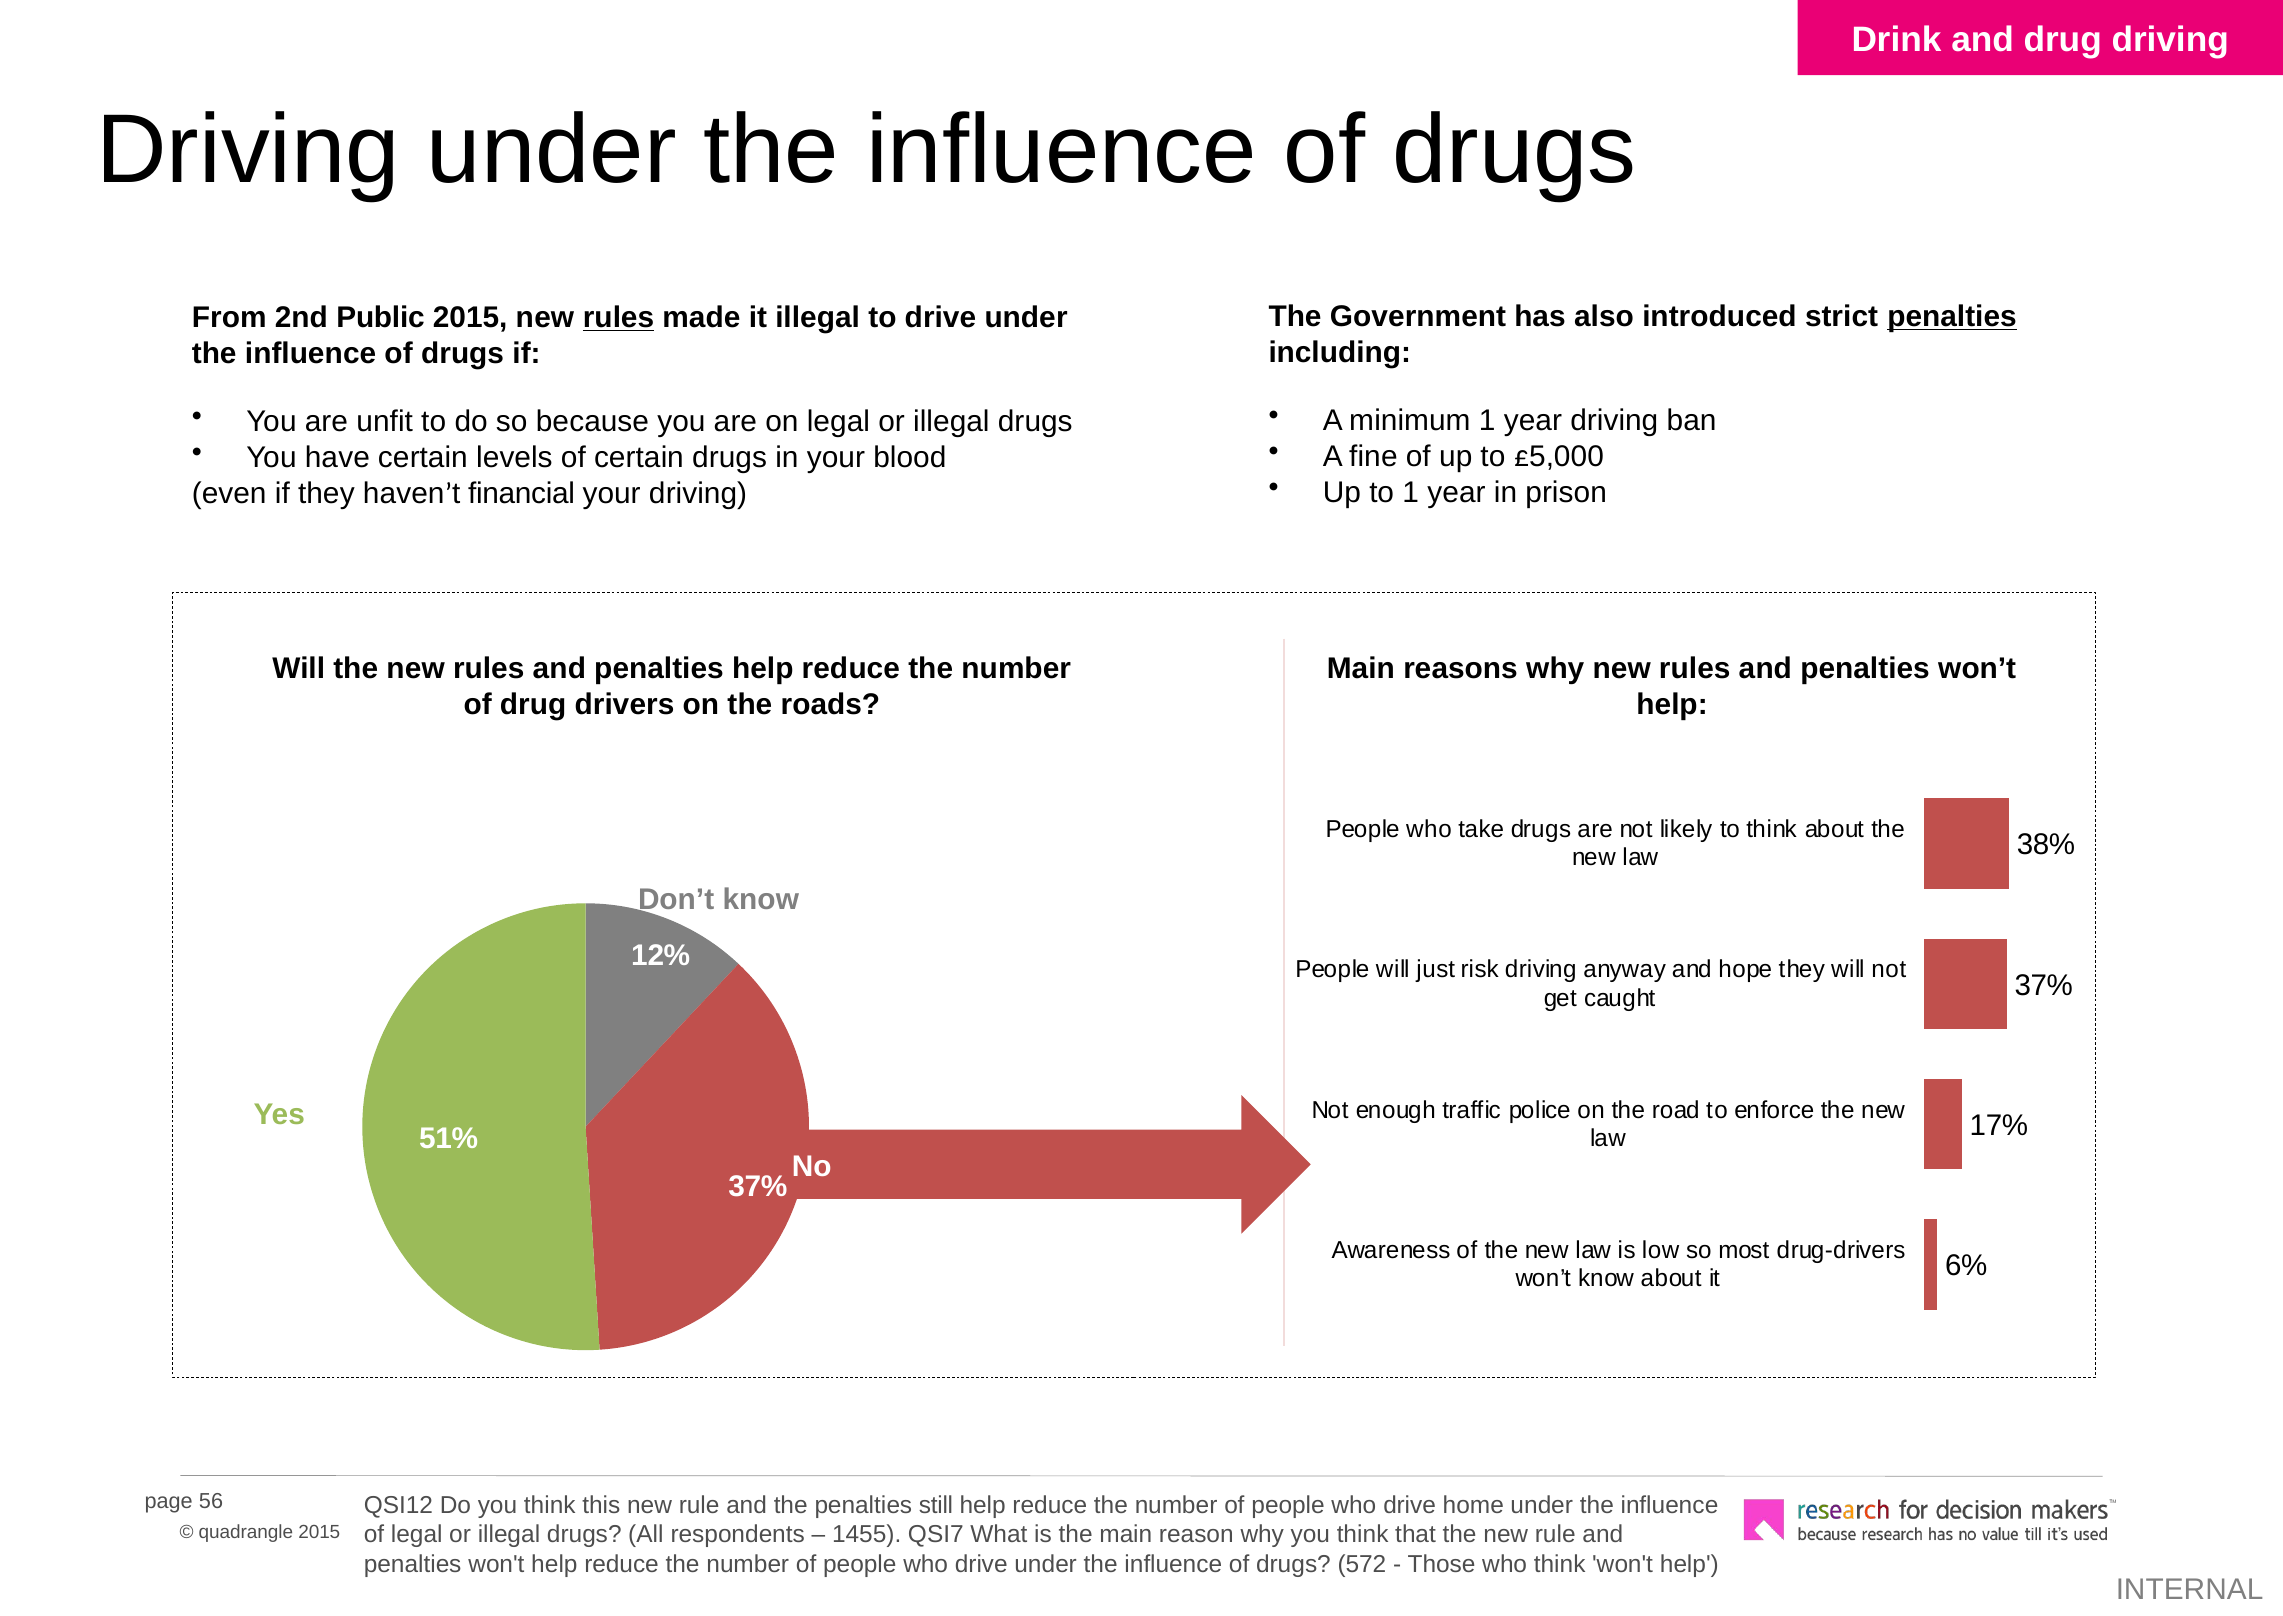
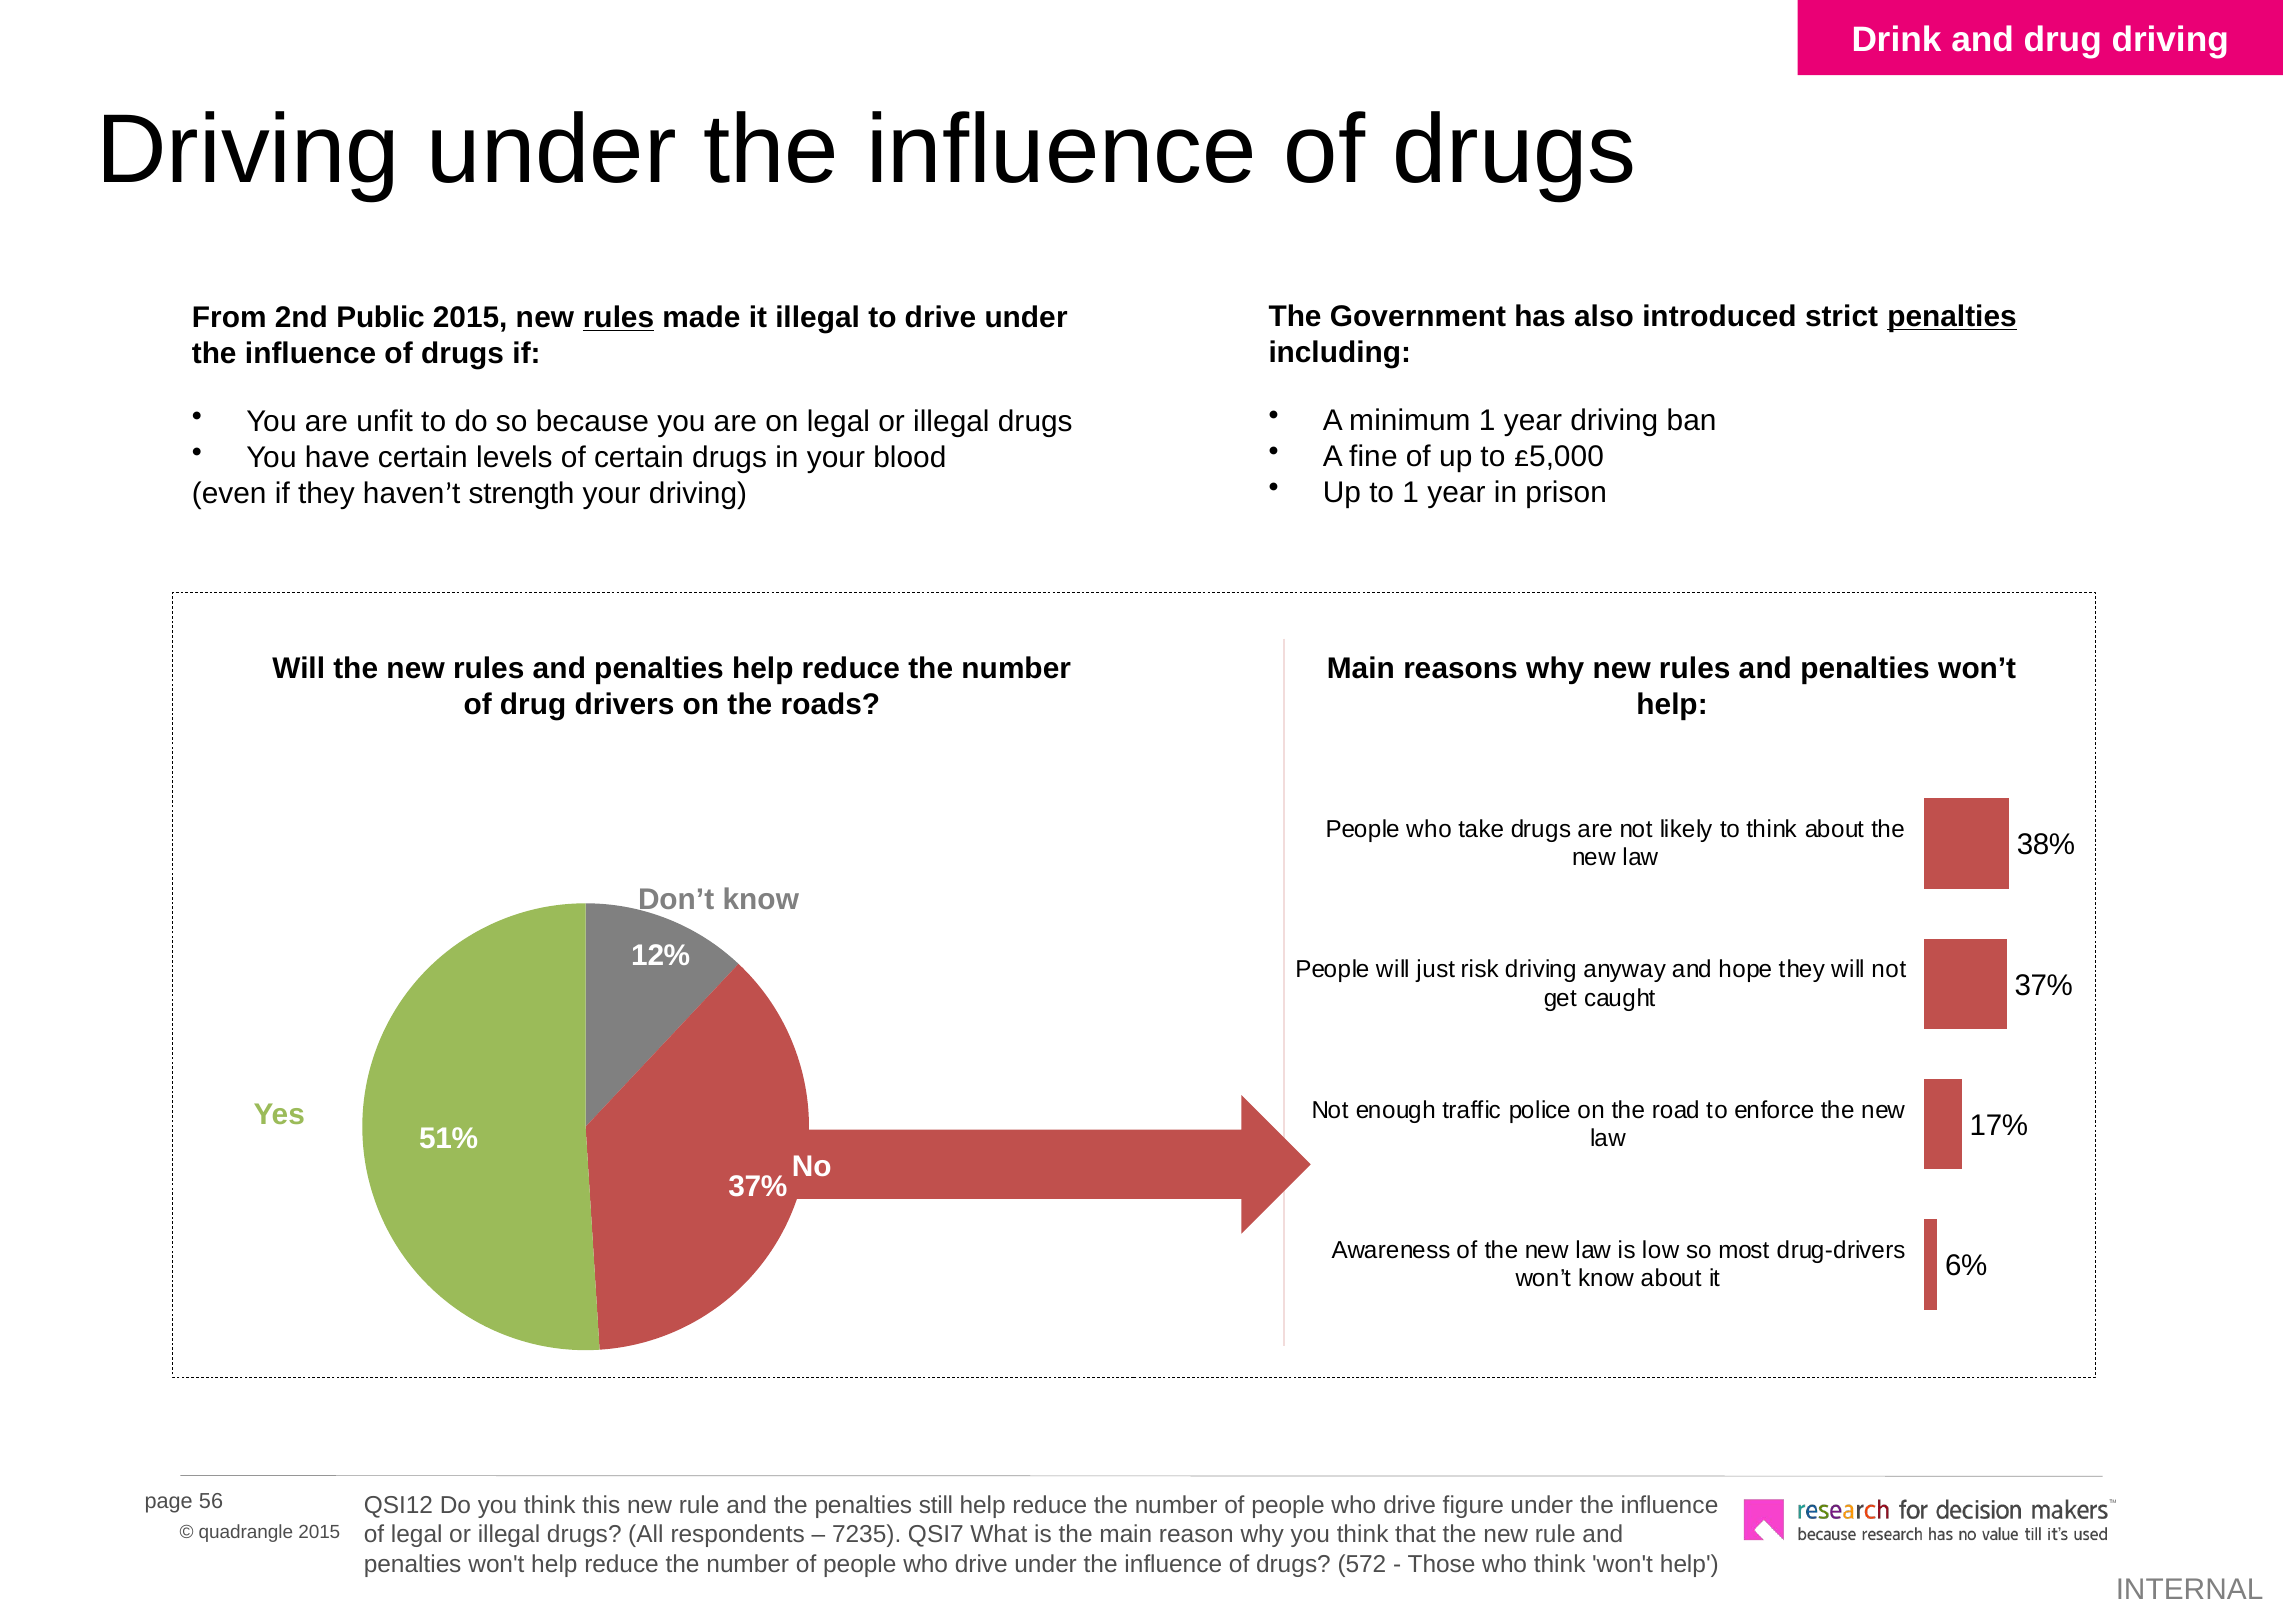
financial: financial -> strength (522, 493)
home: home -> figure (1473, 1505)
1455: 1455 -> 7235 (867, 1534)
